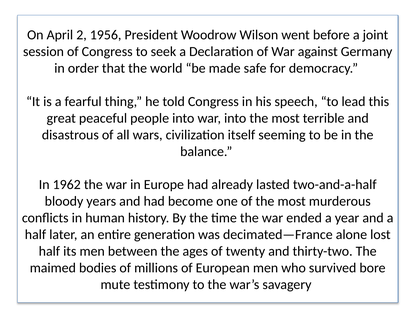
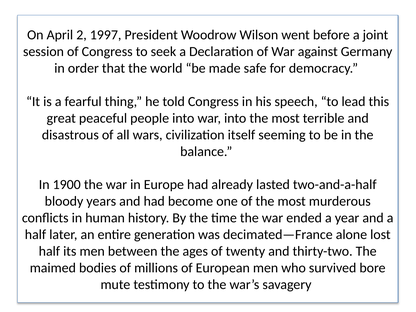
1956: 1956 -> 1997 (106, 35)
1962: 1962 -> 1900 (67, 185)
